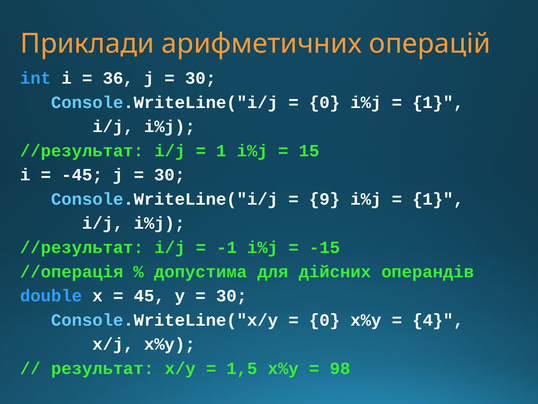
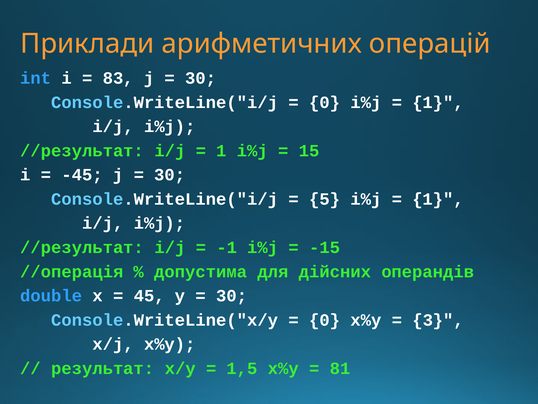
36: 36 -> 83 (118, 78)
9: 9 -> 5 (325, 199)
4: 4 -> 3 (438, 320)
98: 98 -> 81 (340, 368)
